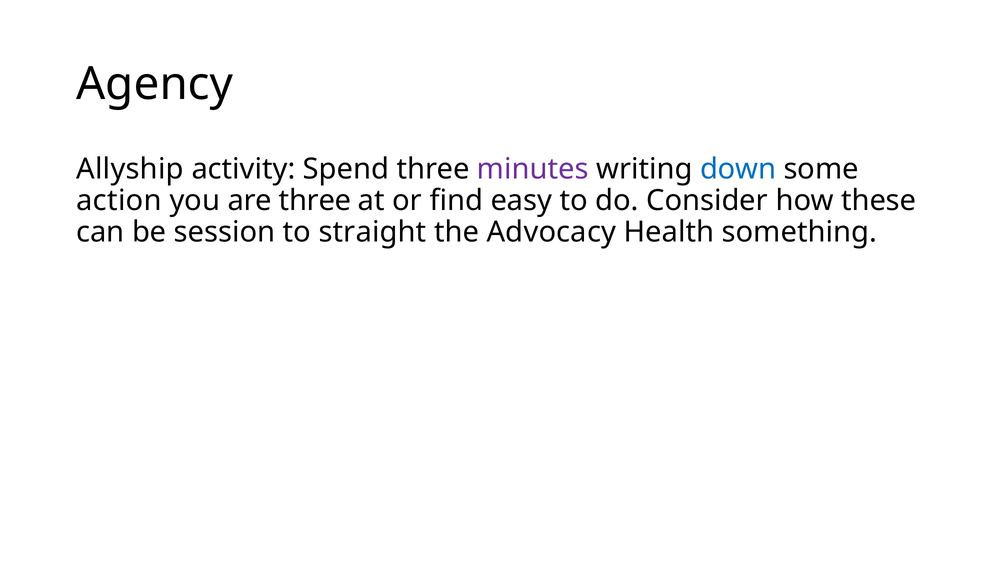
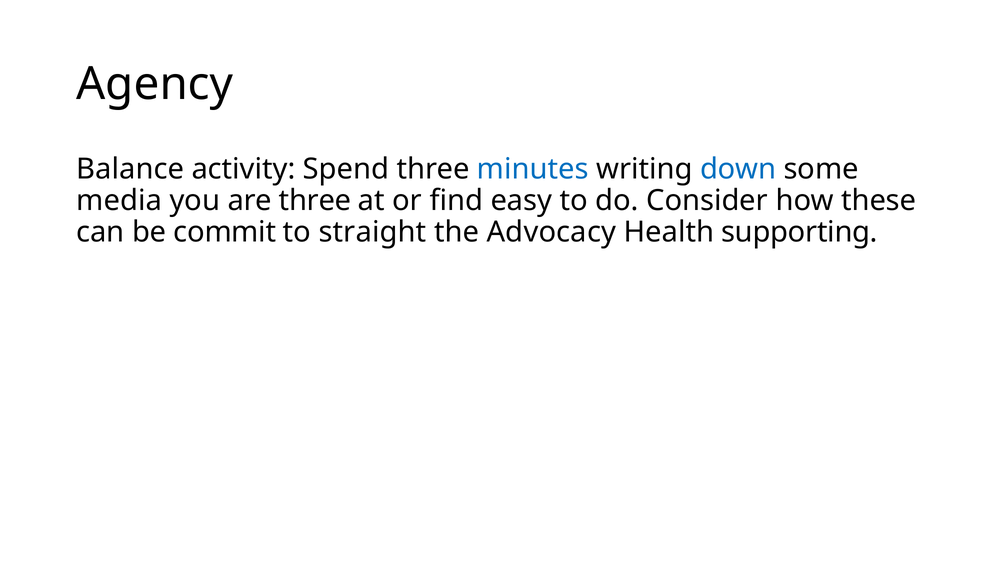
Allyship: Allyship -> Balance (130, 169)
minutes colour: purple -> blue (533, 169)
action: action -> media (119, 201)
session: session -> commit (225, 232)
something: something -> supporting (799, 232)
